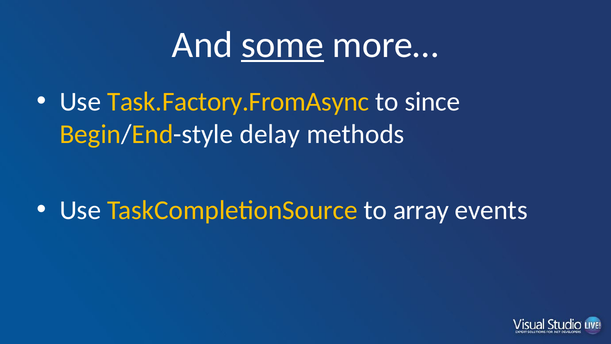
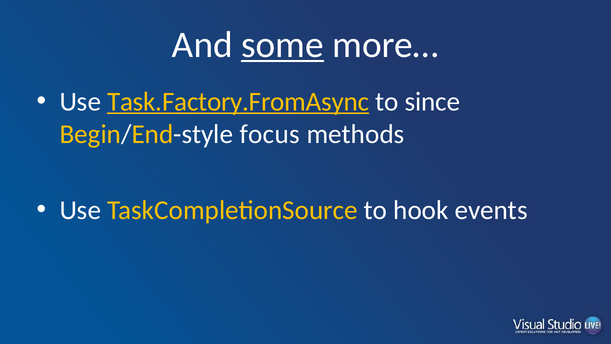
Task.Factory.FromAsync underline: none -> present (238, 101)
delay: delay -> focus (270, 134)
array: array -> hook (421, 210)
